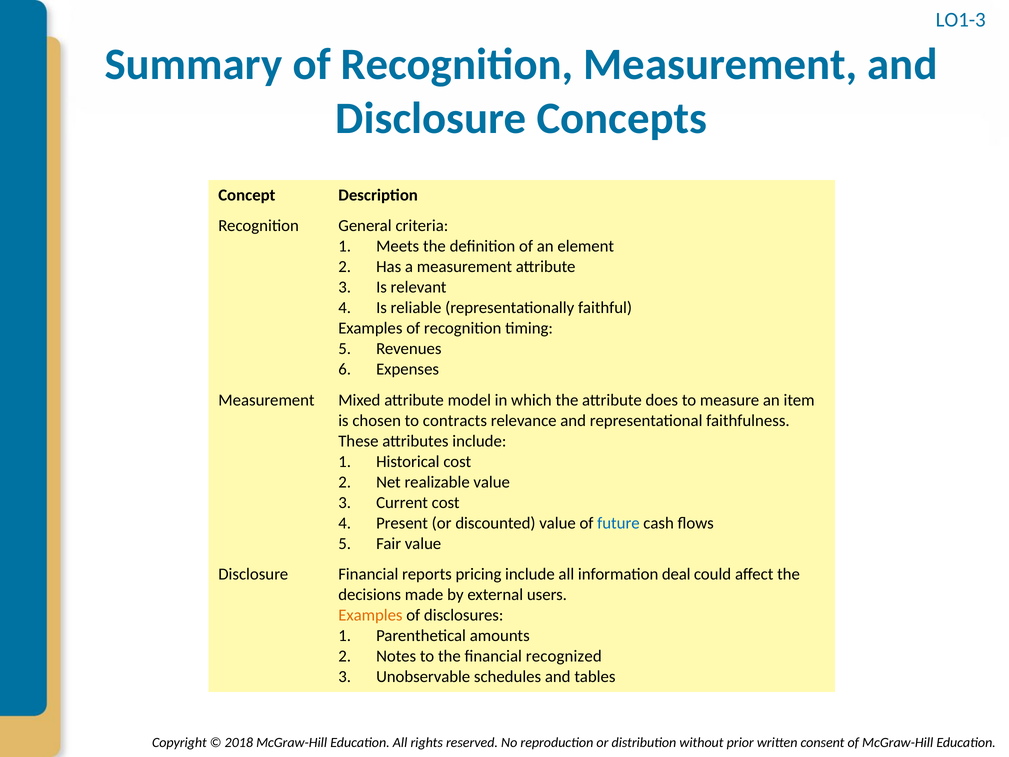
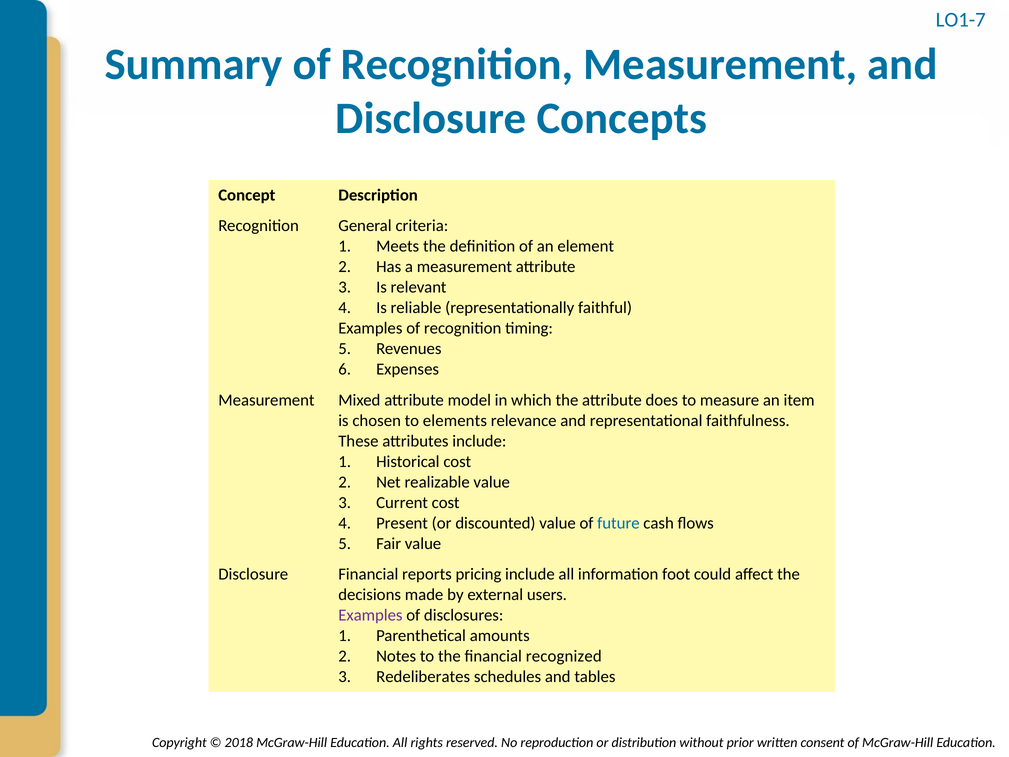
LO1-3: LO1-3 -> LO1-7 (961, 20)
contracts: contracts -> elements (455, 420)
deal: deal -> foot (676, 574)
Examples colour: orange -> purple (370, 615)
Unobservable: Unobservable -> Redeliberates (423, 677)
